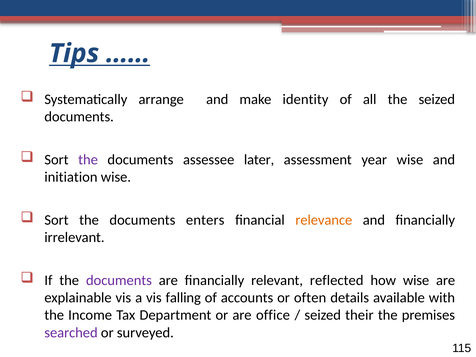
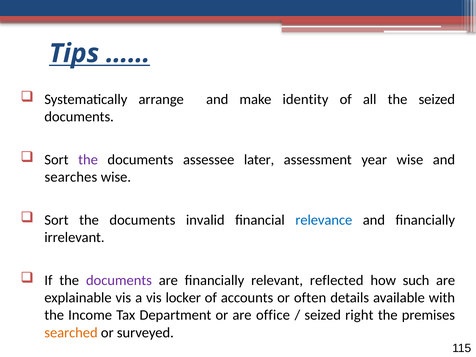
initiation: initiation -> searches (71, 177)
enters: enters -> invalid (205, 220)
relevance colour: orange -> blue (324, 220)
how wise: wise -> such (416, 280)
falling: falling -> locker (183, 298)
their: their -> right (359, 315)
searched colour: purple -> orange (71, 333)
